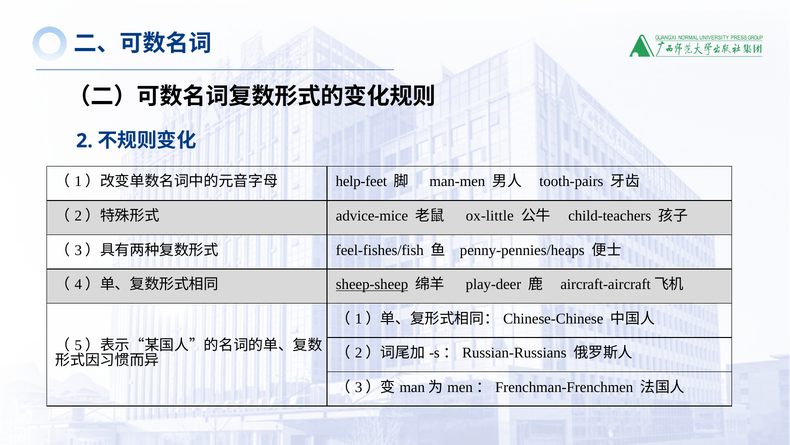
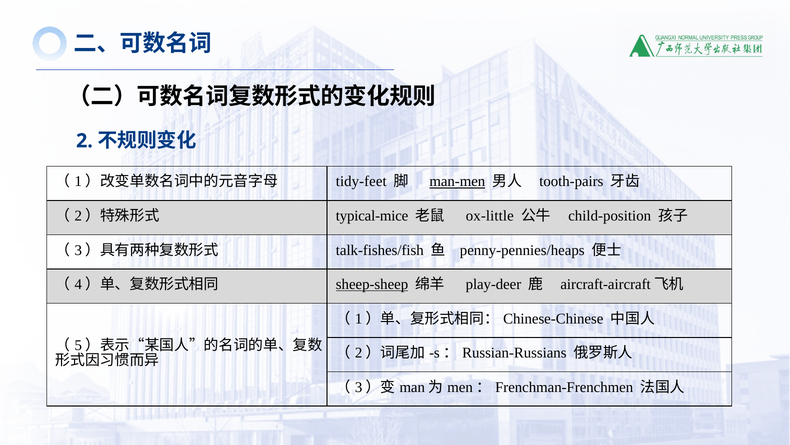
help-feet: help-feet -> tidy-feet (361, 181)
man-men underline: none -> present (457, 181)
advice-mice: advice-mice -> typical-mice (372, 216)
child-teachers: child-teachers -> child-position (610, 216)
feel-fishes/fish: feel-fishes/fish -> talk-fishes/fish (380, 250)
